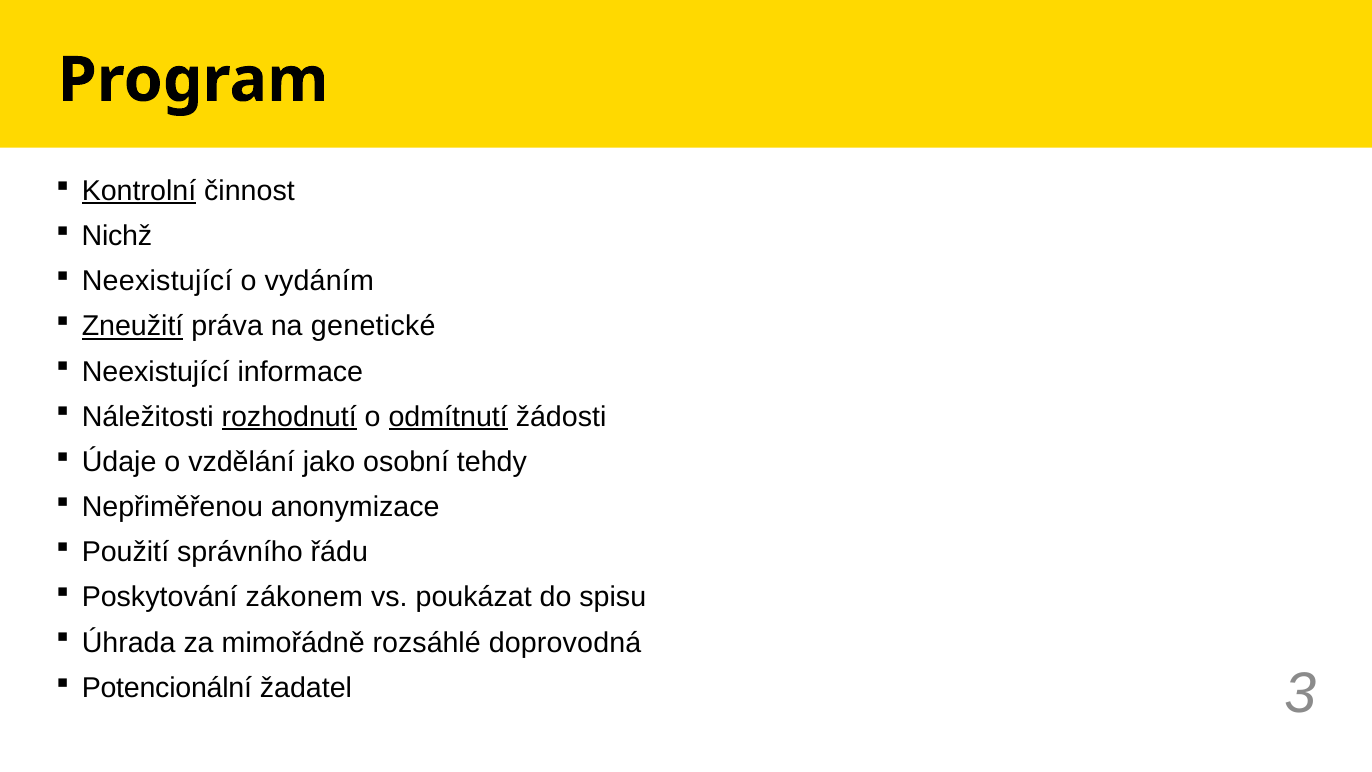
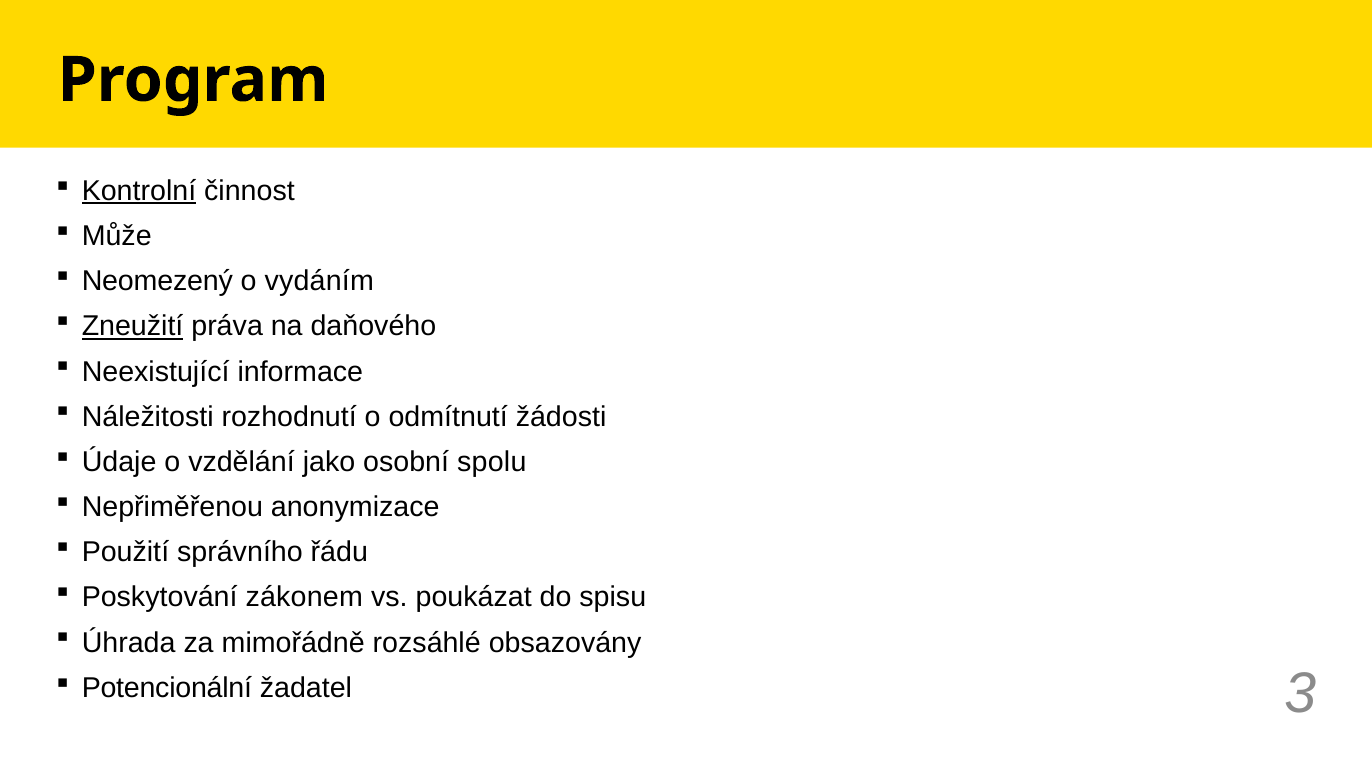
Nichž: Nichž -> Může (117, 236)
Neexistující: Neexistující -> Neomezený (157, 281)
genetické: genetické -> daňového (373, 326)
rozhodnutí underline: present -> none (289, 417)
odmítnutí underline: present -> none (448, 417)
tehdy: tehdy -> spolu (492, 462)
doprovodná: doprovodná -> obsazovány (565, 642)
